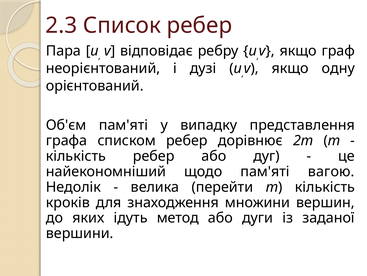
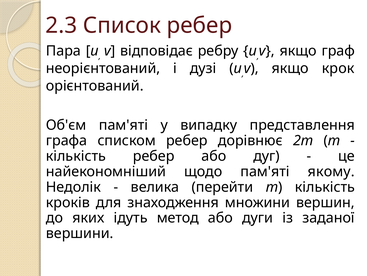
одну: одну -> крок (338, 68)
вагою: вагою -> якому (331, 171)
